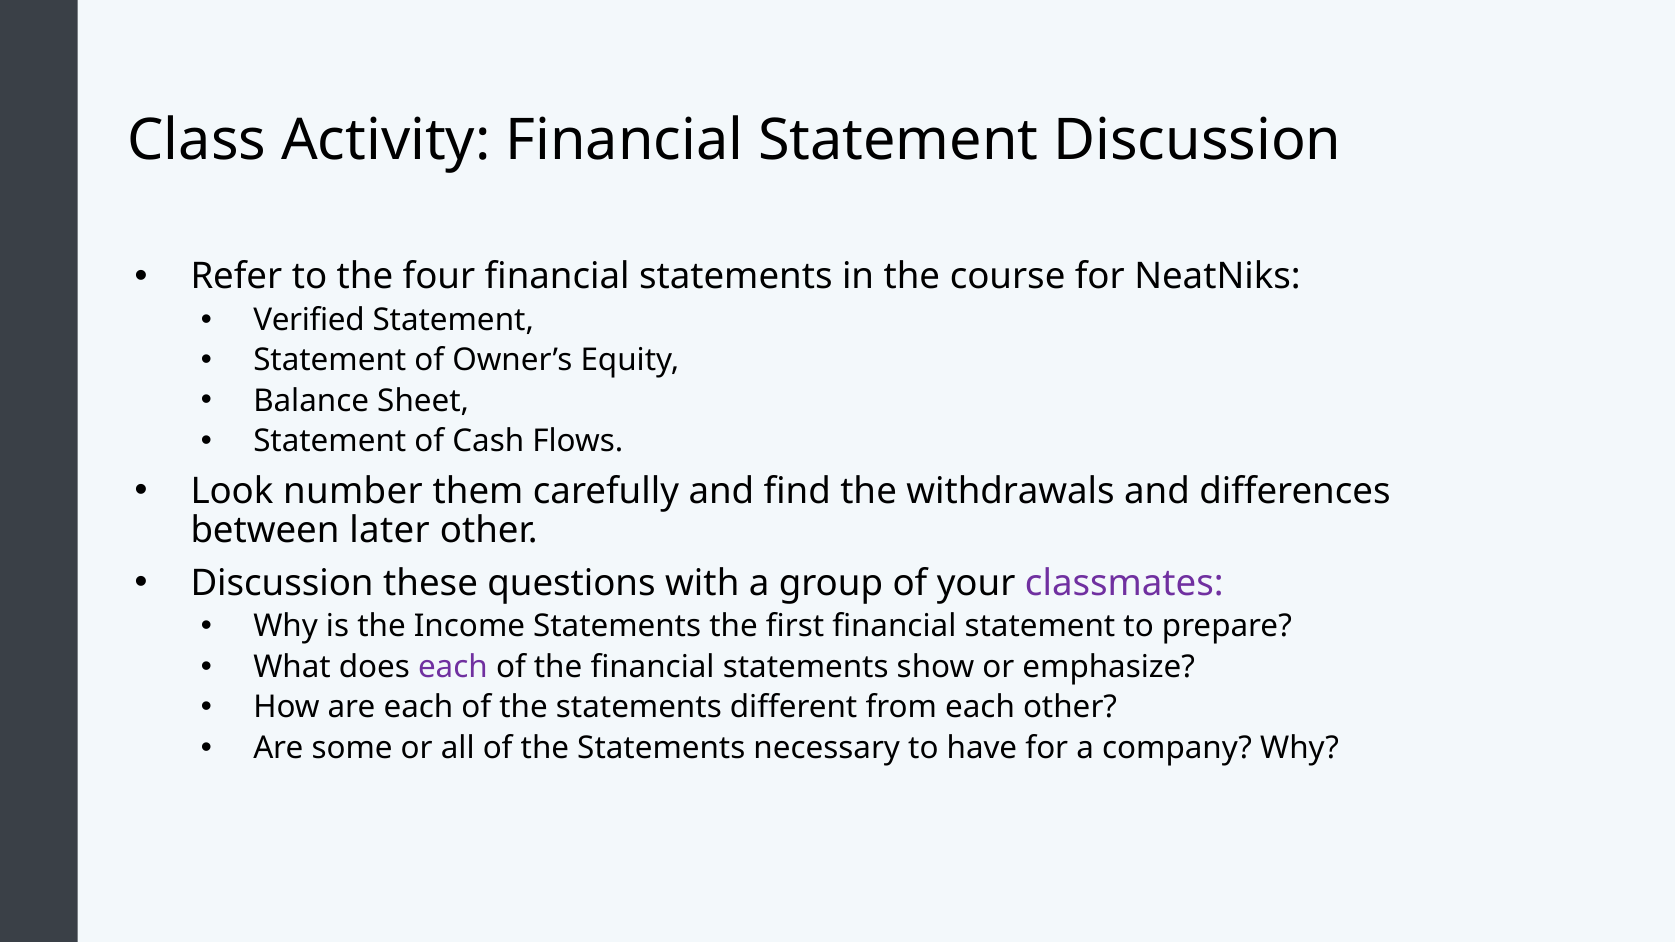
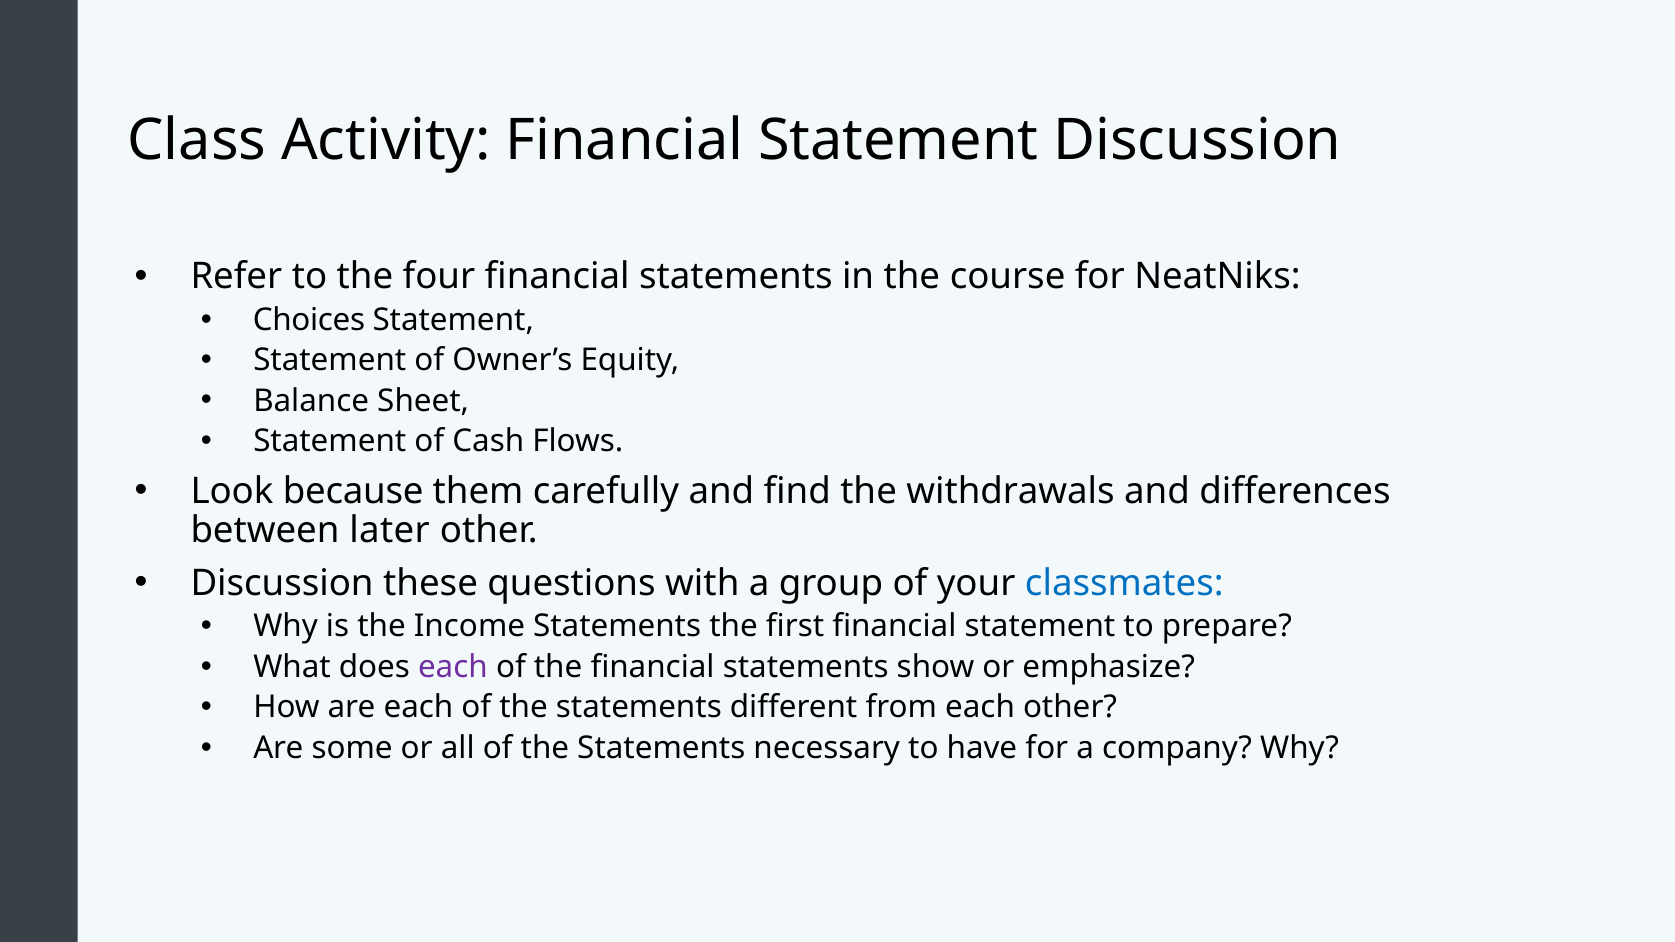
Verified: Verified -> Choices (309, 320)
number: number -> because (353, 491)
classmates colour: purple -> blue (1124, 583)
